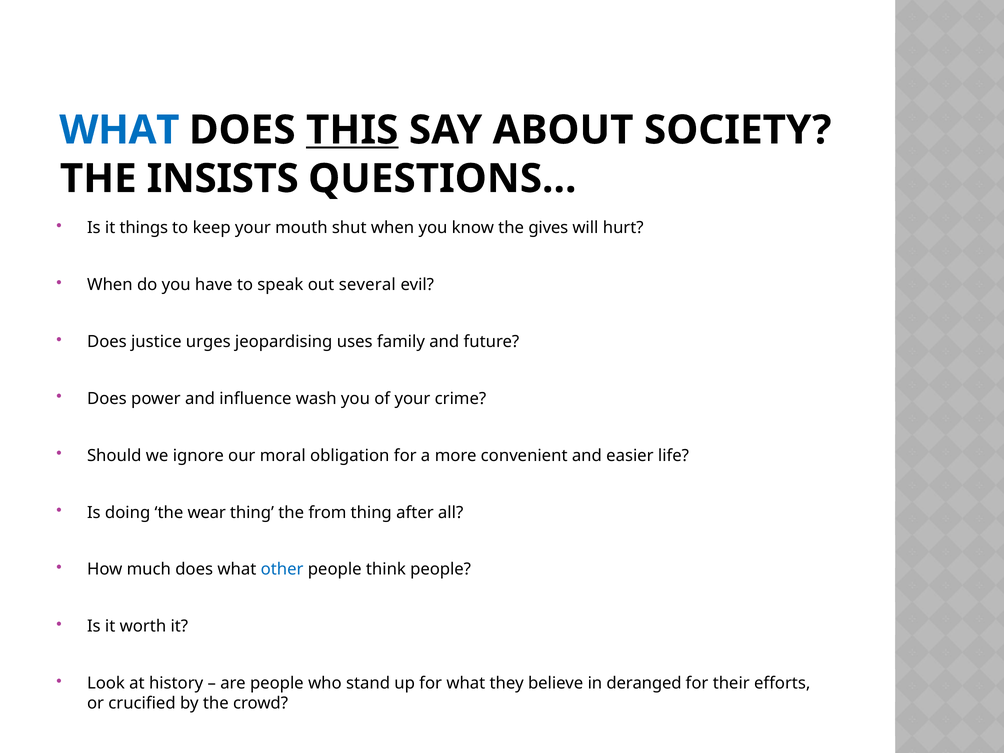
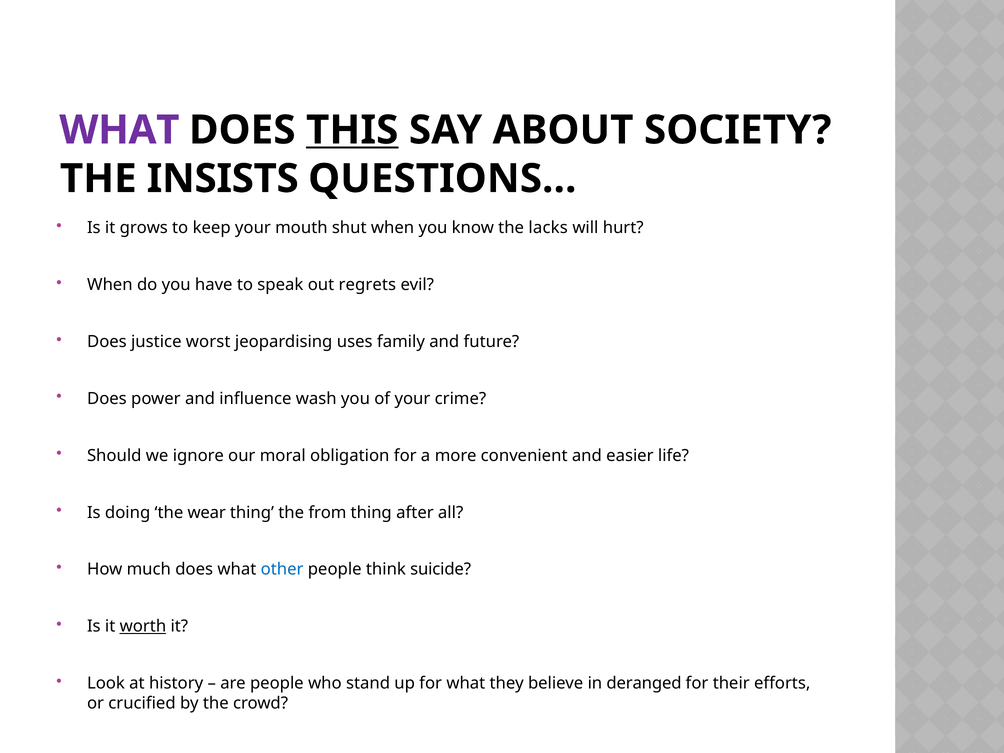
WHAT colour: blue -> purple (119, 130)
things: things -> grows (144, 228)
gives: gives -> lacks (548, 228)
several: several -> regrets (367, 285)
urges: urges -> worst (208, 342)
think people: people -> suicide (441, 569)
worth underline: none -> present (143, 626)
